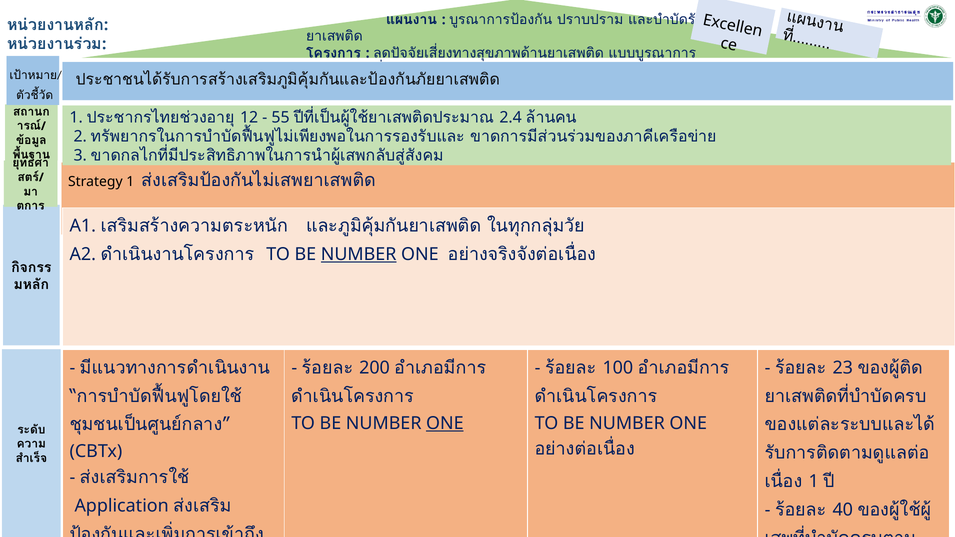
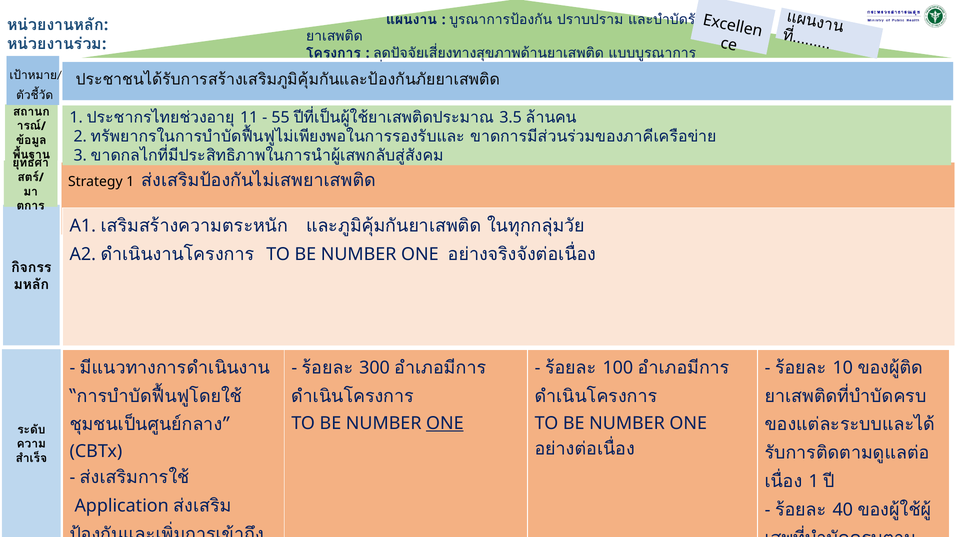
12: 12 -> 11 (249, 117)
2.4: 2.4 -> 3.5 (511, 117)
NUMBER underline: present -> none (359, 254)
200: 200 -> 300 (374, 368)
23: 23 -> 10 (843, 368)
